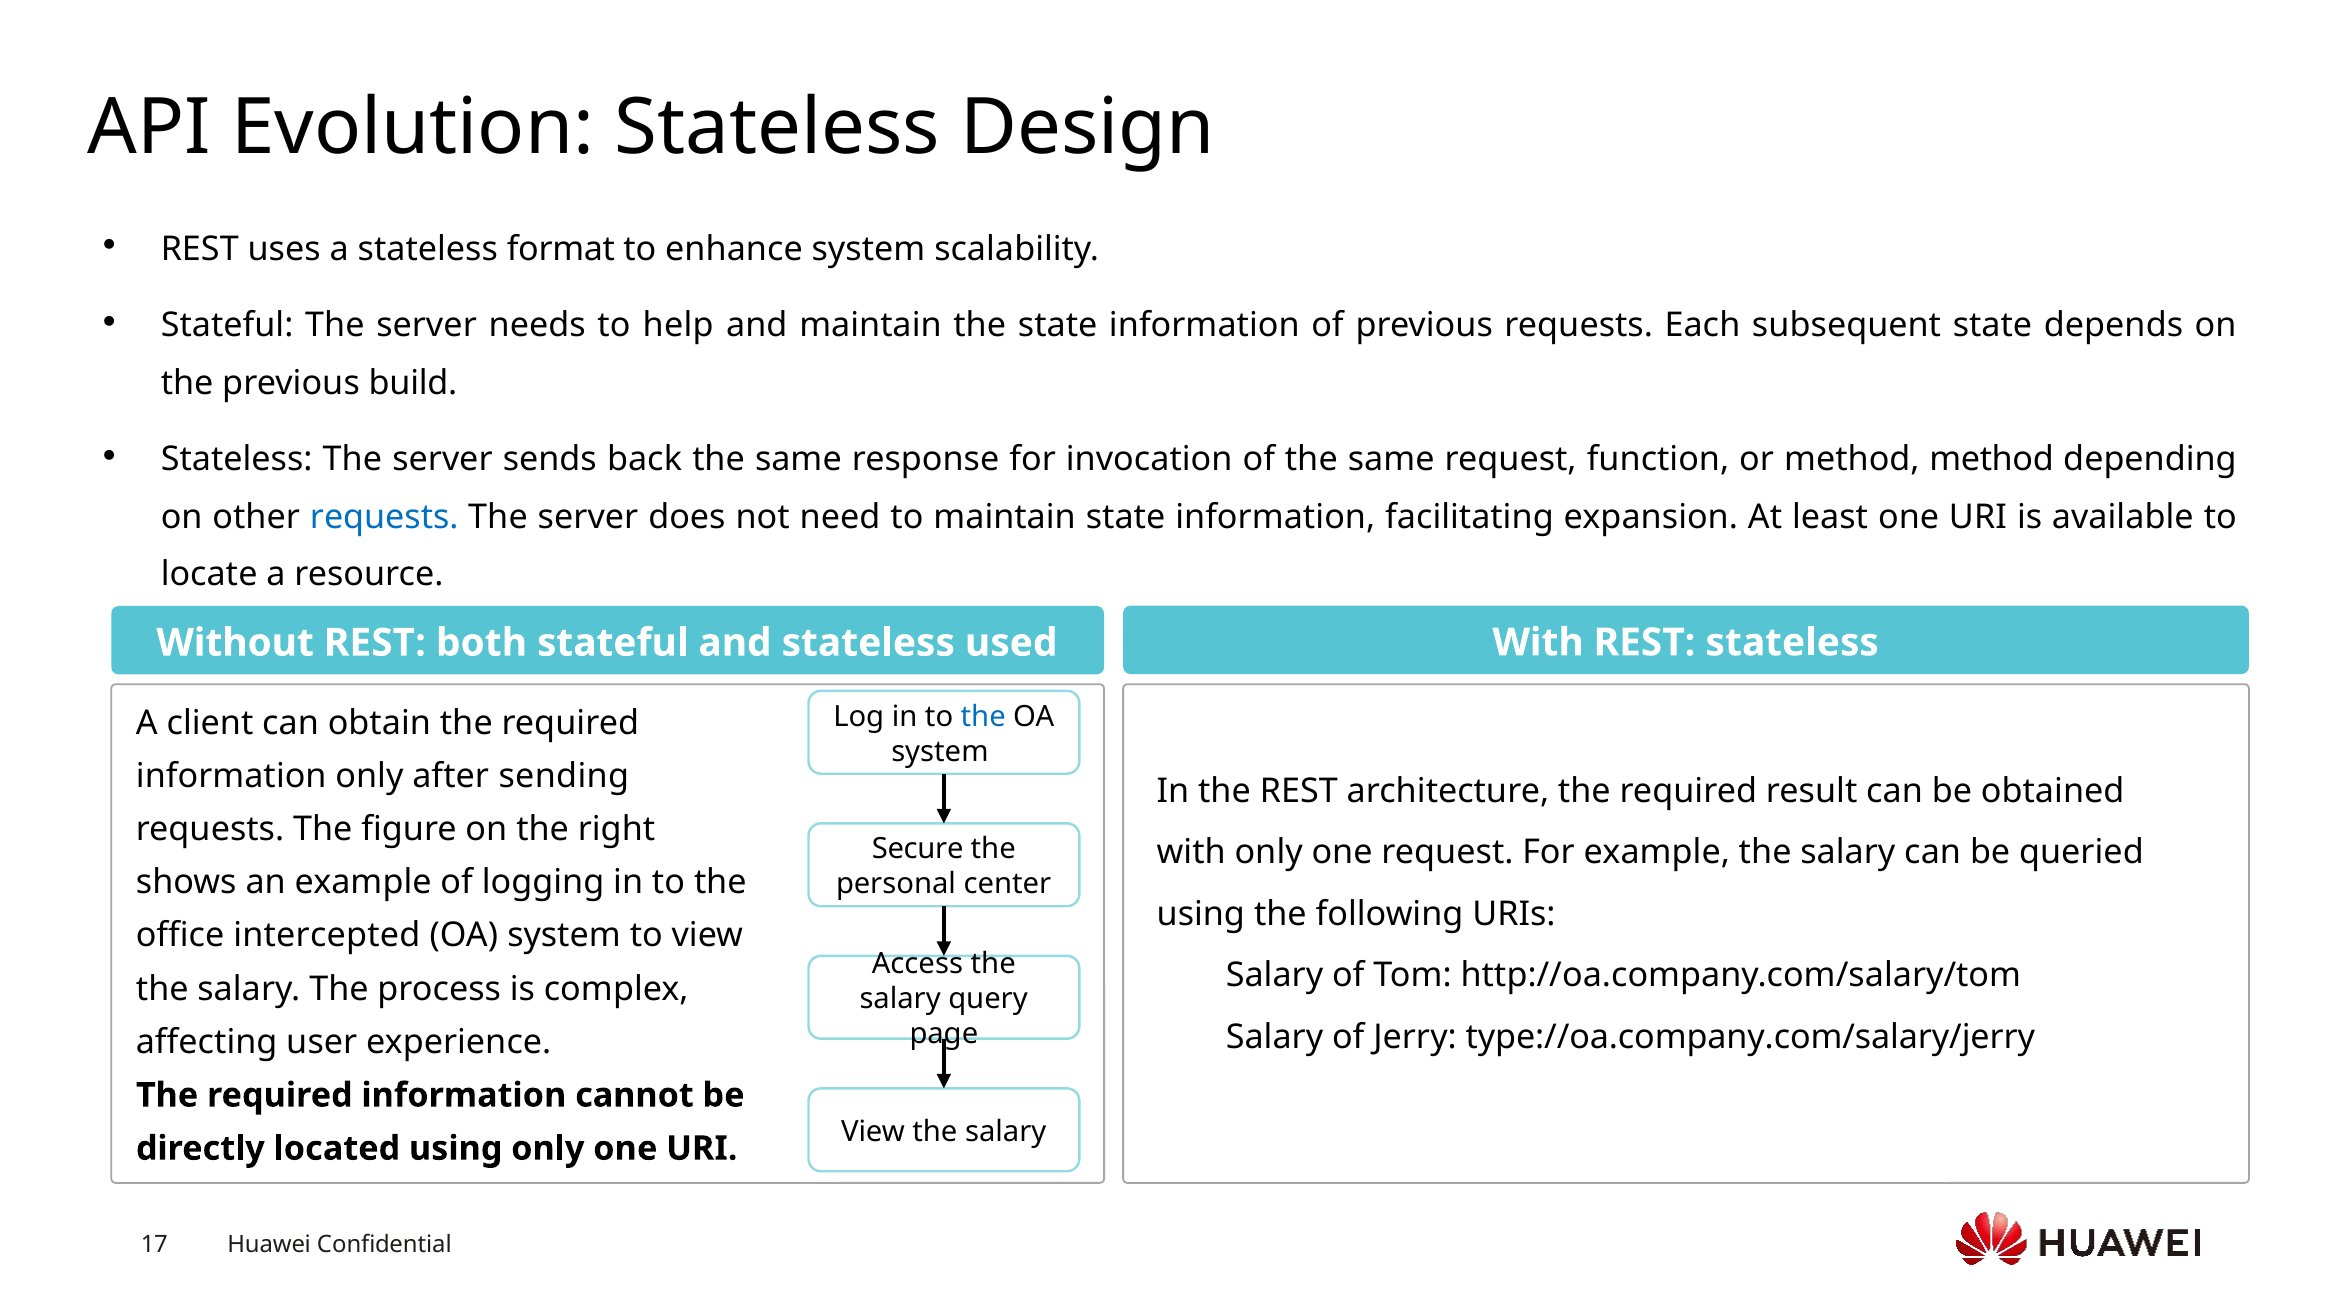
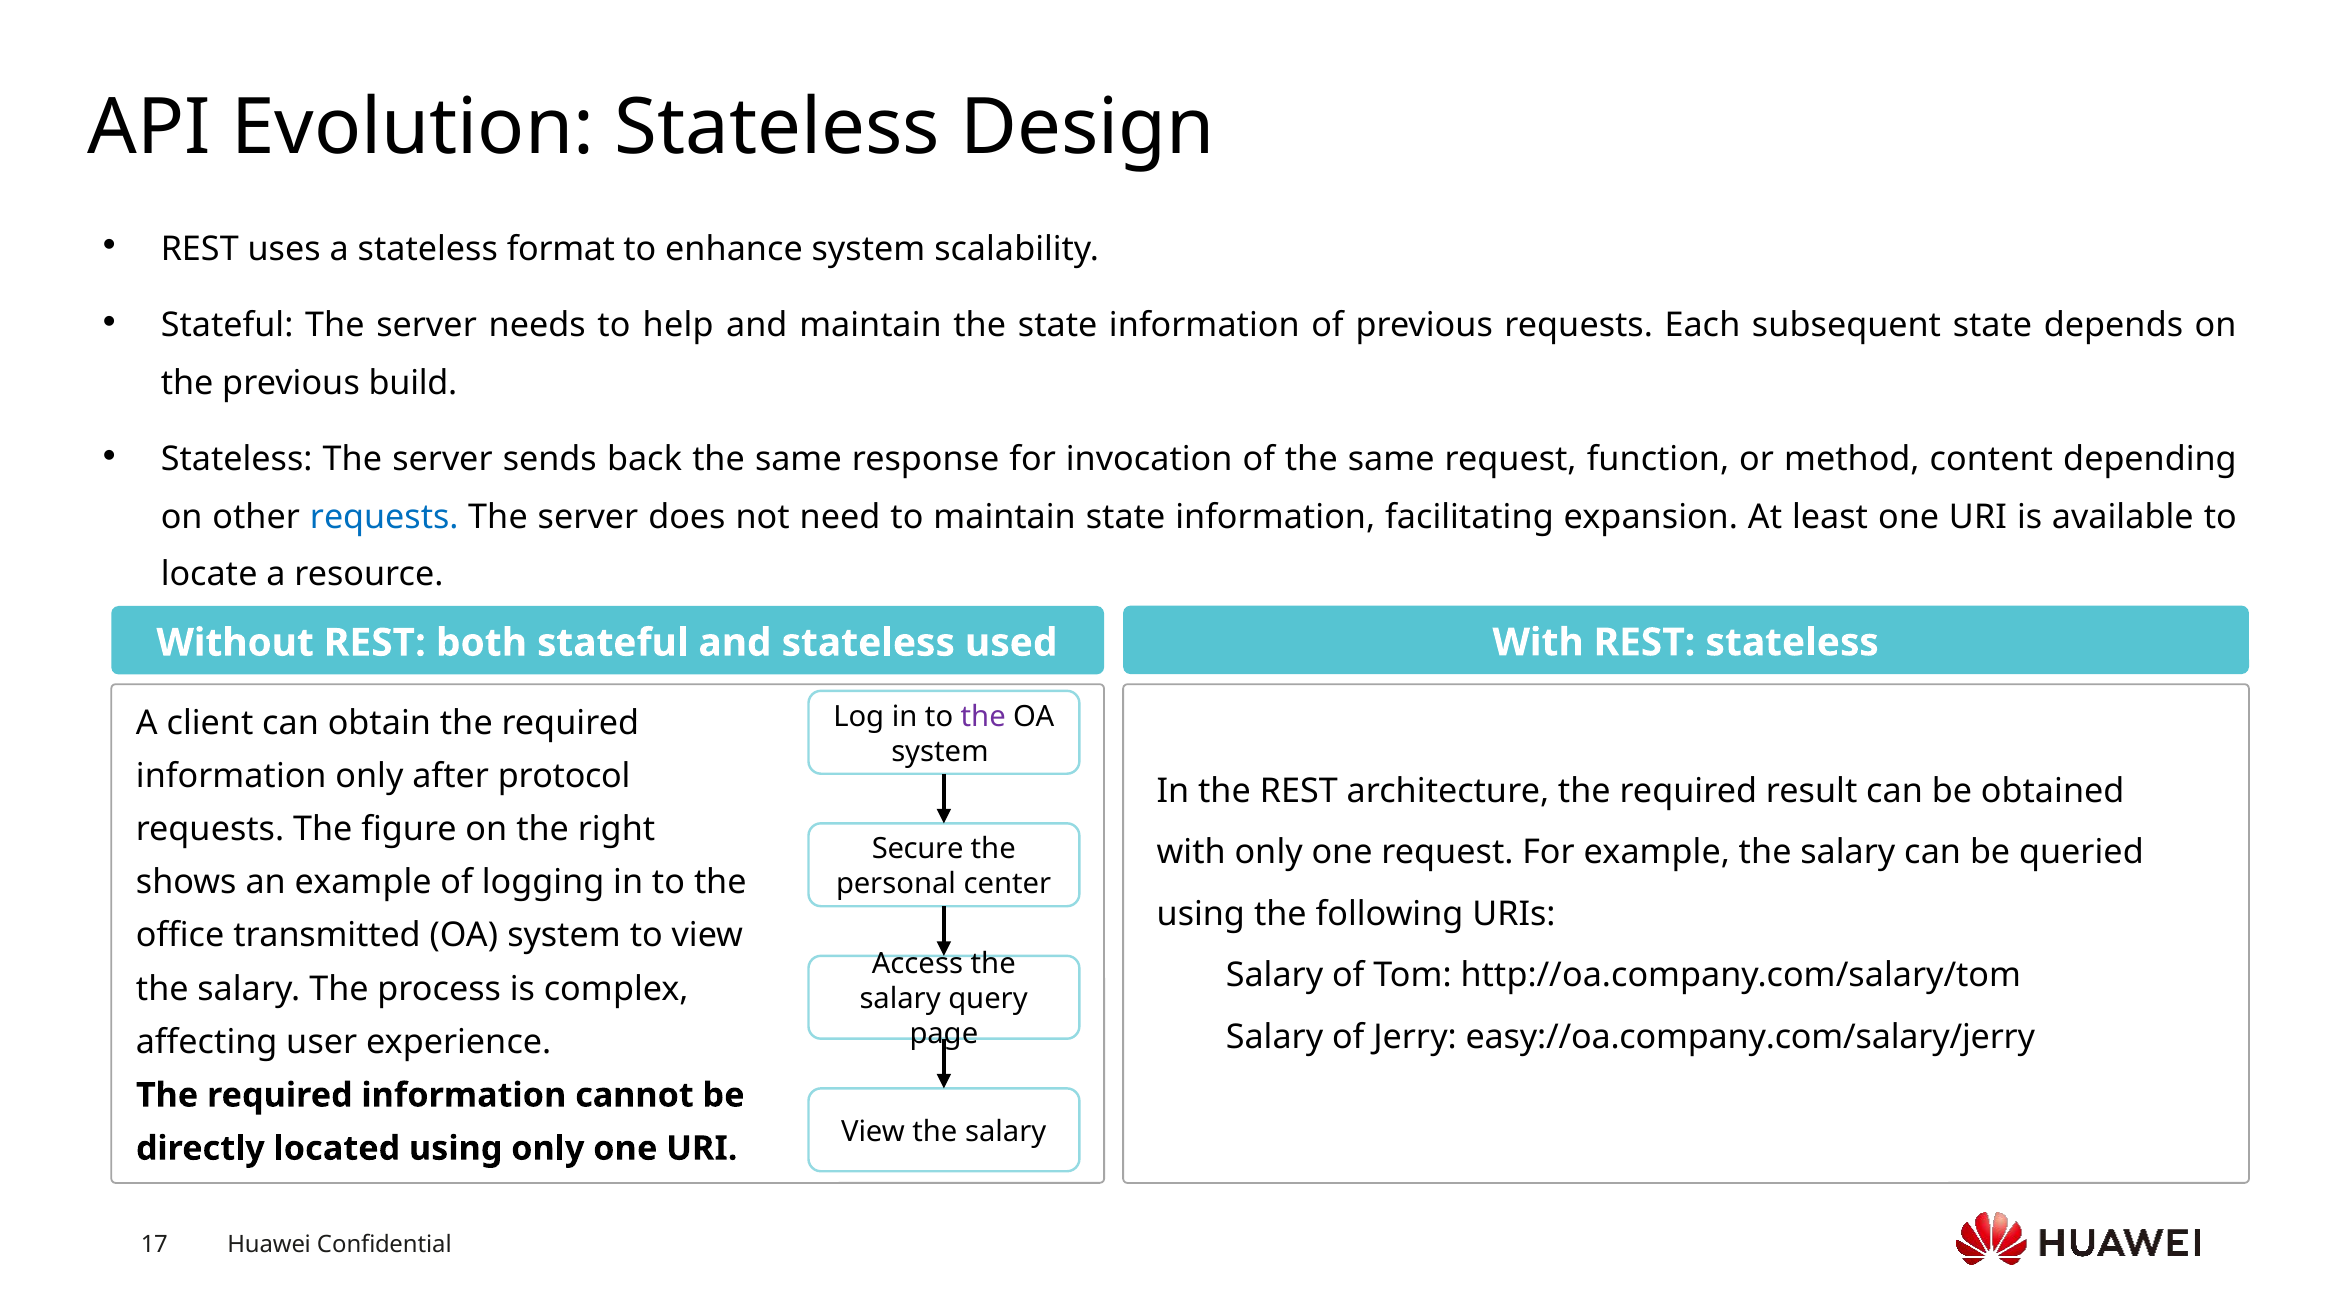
method method: method -> content (1991, 459)
the colour: blue -> purple (983, 717)
sending: sending -> protocol (564, 776)
intercepted: intercepted -> transmitted (327, 935)
type://oa.company.com/salary/jerry: type://oa.company.com/salary/jerry -> easy://oa.company.com/salary/jerry (1750, 1037)
